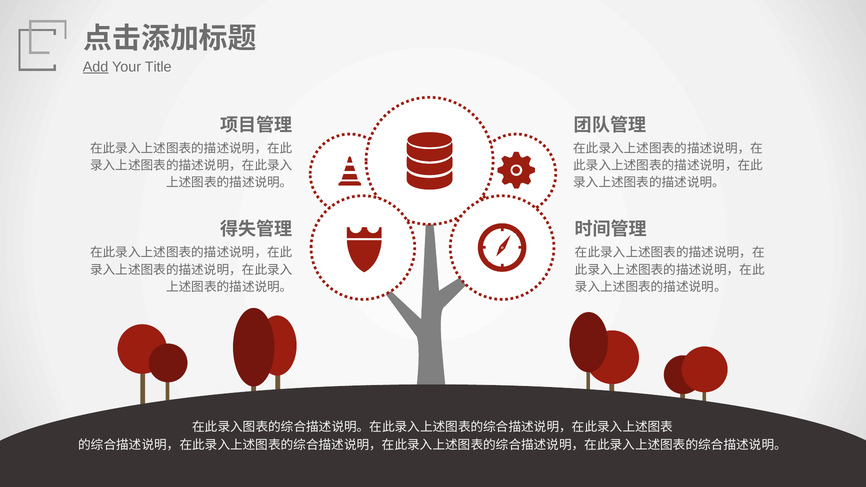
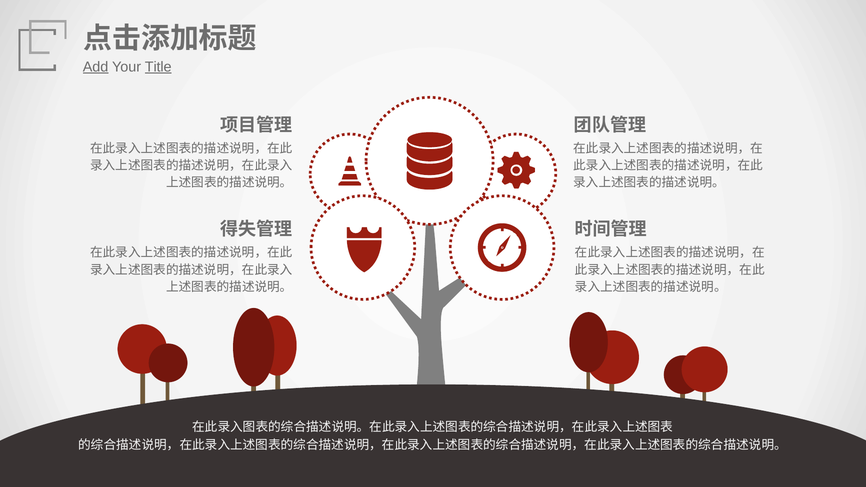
Title underline: none -> present (158, 67)
